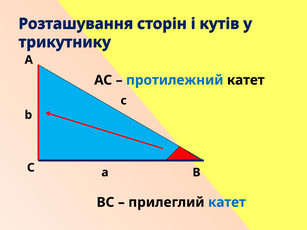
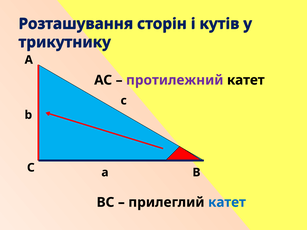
протилежний colour: blue -> purple (175, 80)
